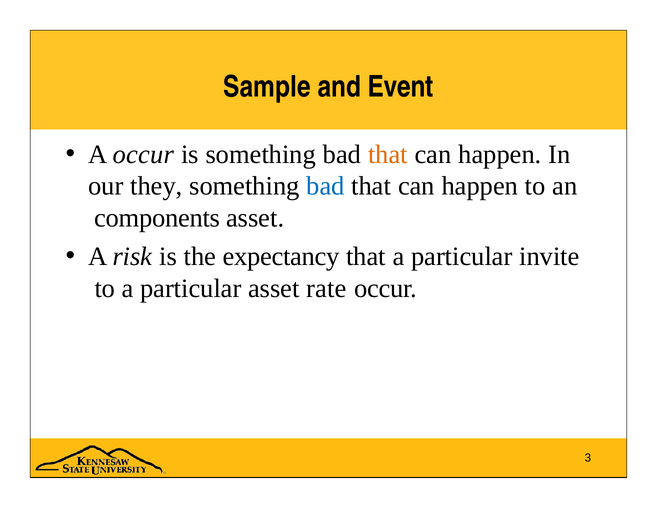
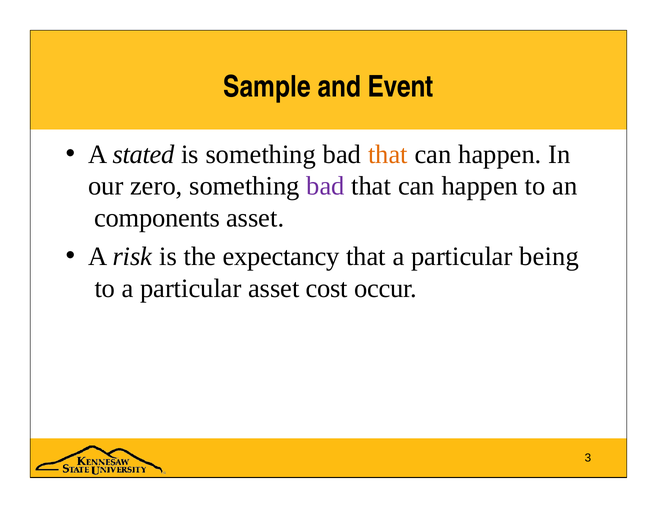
A occur: occur -> stated (144, 154)
they: they -> zero (156, 186)
bad colour: blue -> purple (325, 186)
invite: invite -> being (549, 256)
rate: rate -> cost (327, 288)
